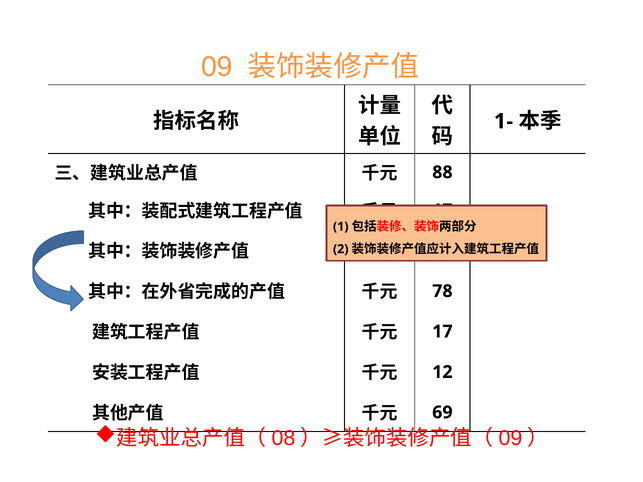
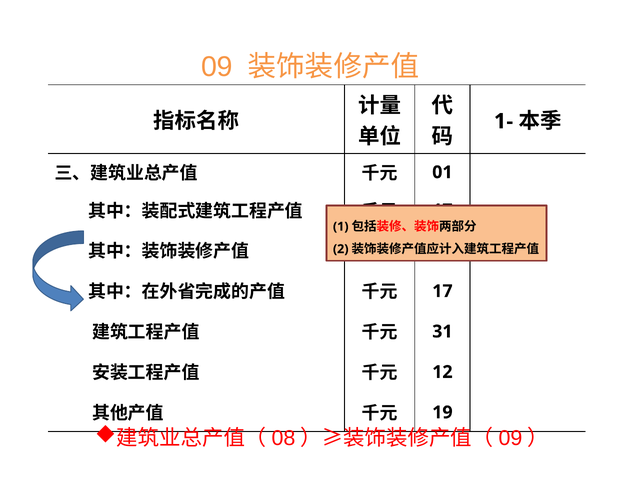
88: 88 -> 01 (442, 172)
78: 78 -> 17 (442, 291)
17: 17 -> 31 (442, 332)
69: 69 -> 19 (442, 413)
